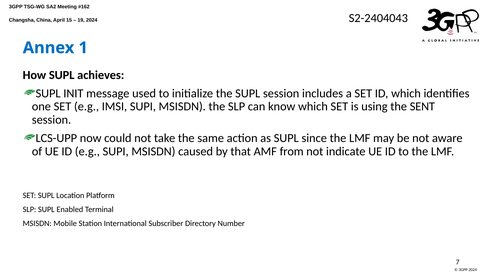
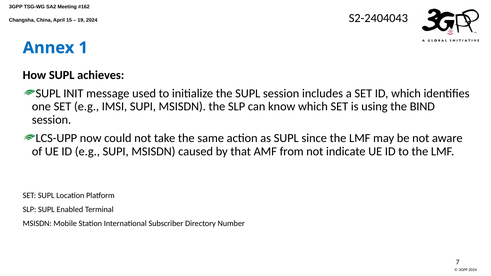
SENT: SENT -> BIND (422, 107)
